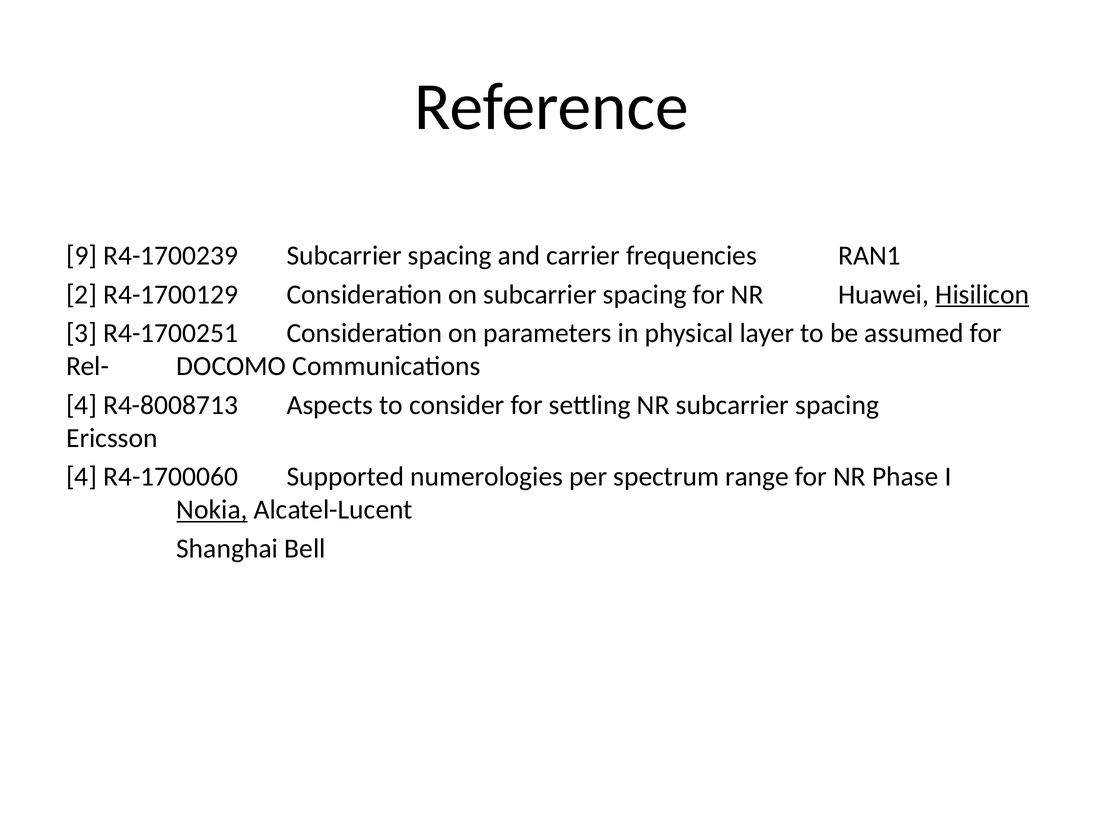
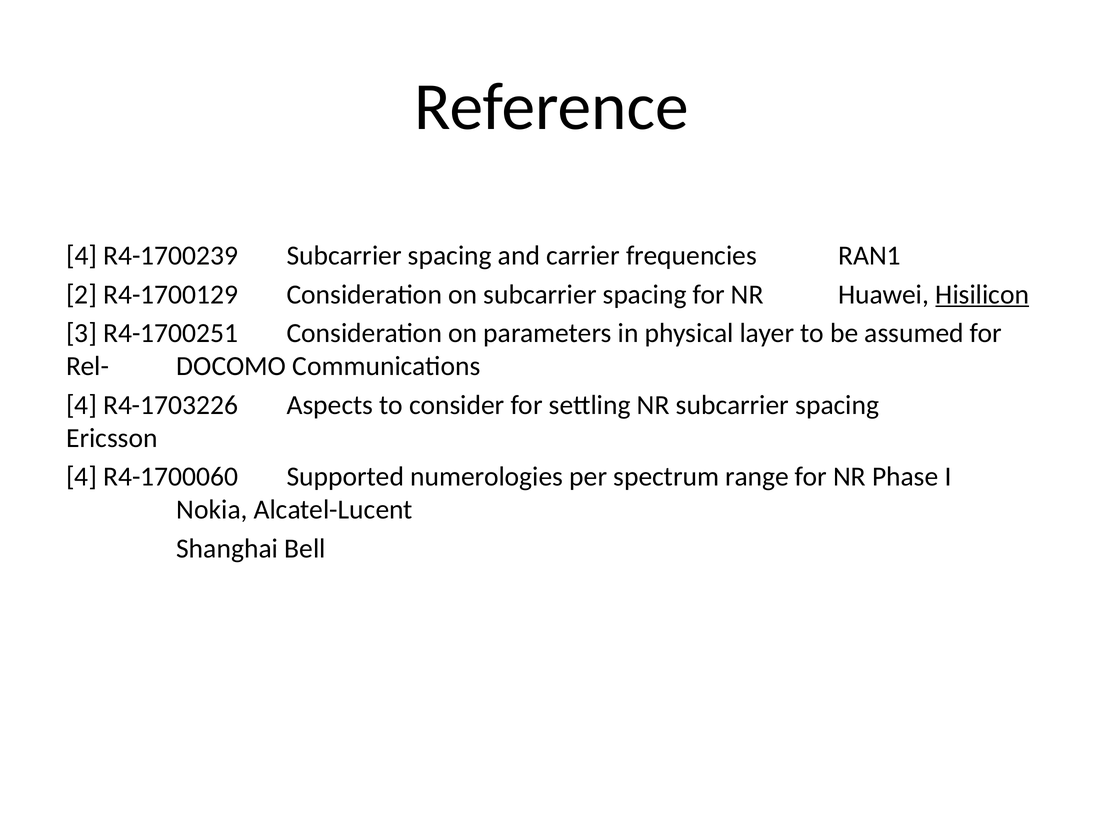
9: 9 -> 4 (82, 256)
R4-8008713: R4-8008713 -> R4-1703226 (171, 405)
Nokia underline: present -> none (212, 509)
